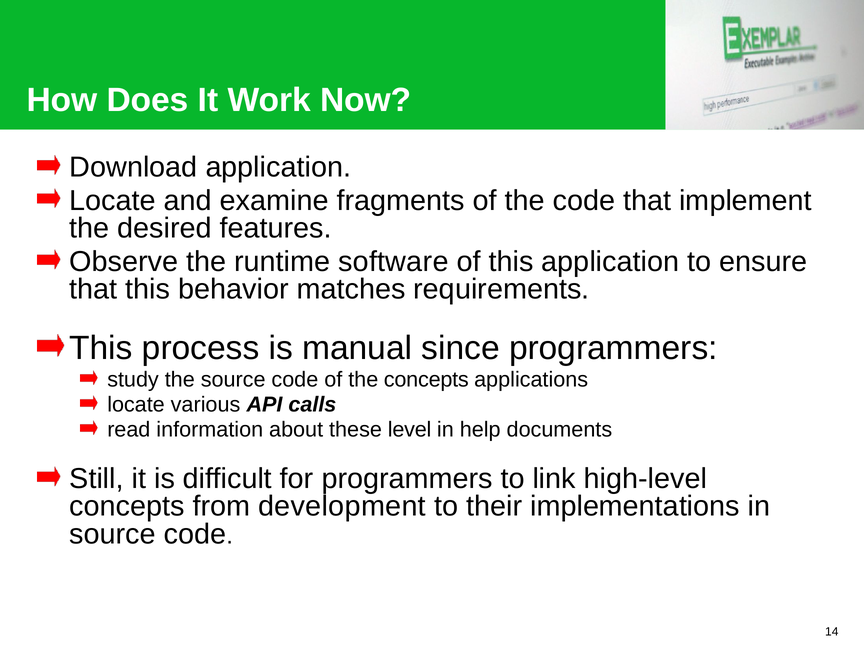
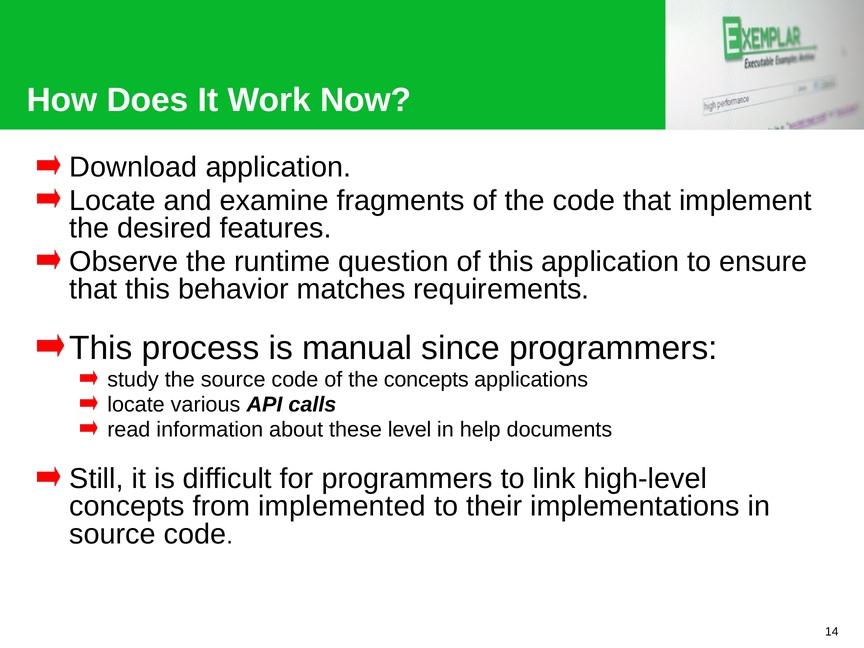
software: software -> question (393, 262)
development: development -> implemented (342, 506)
